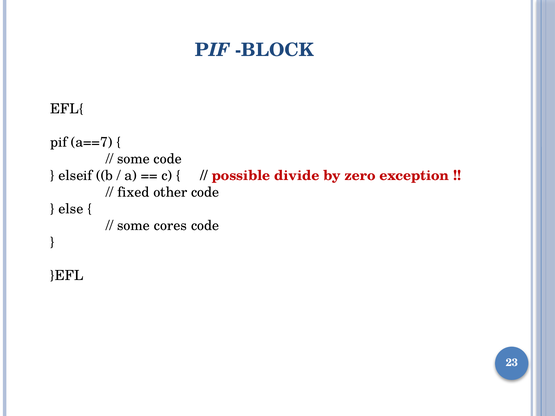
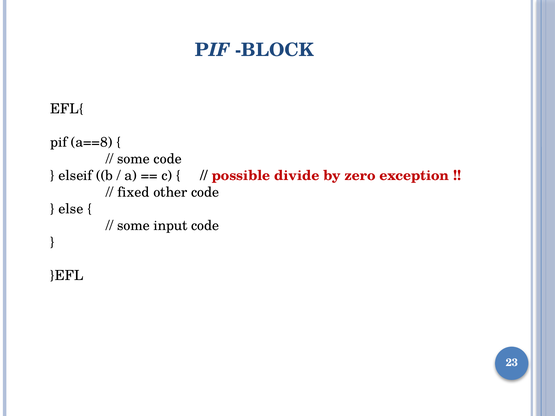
a==7: a==7 -> a==8 (92, 142)
cores: cores -> input (171, 226)
